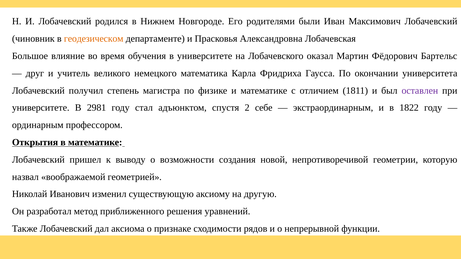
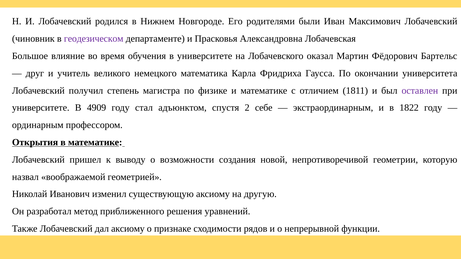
геодезическом colour: orange -> purple (94, 39)
2981: 2981 -> 4909 (97, 108)
дал аксиома: аксиома -> аксиому (128, 229)
